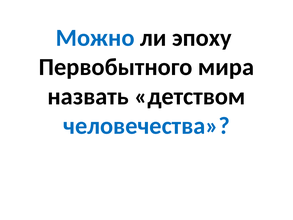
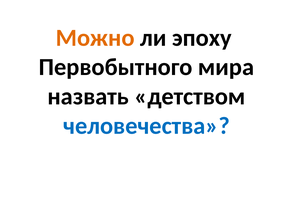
Можно colour: blue -> orange (95, 38)
